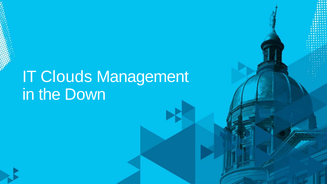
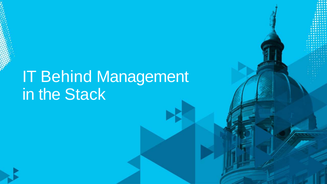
Clouds: Clouds -> Behind (66, 77)
Down: Down -> Stack (85, 94)
